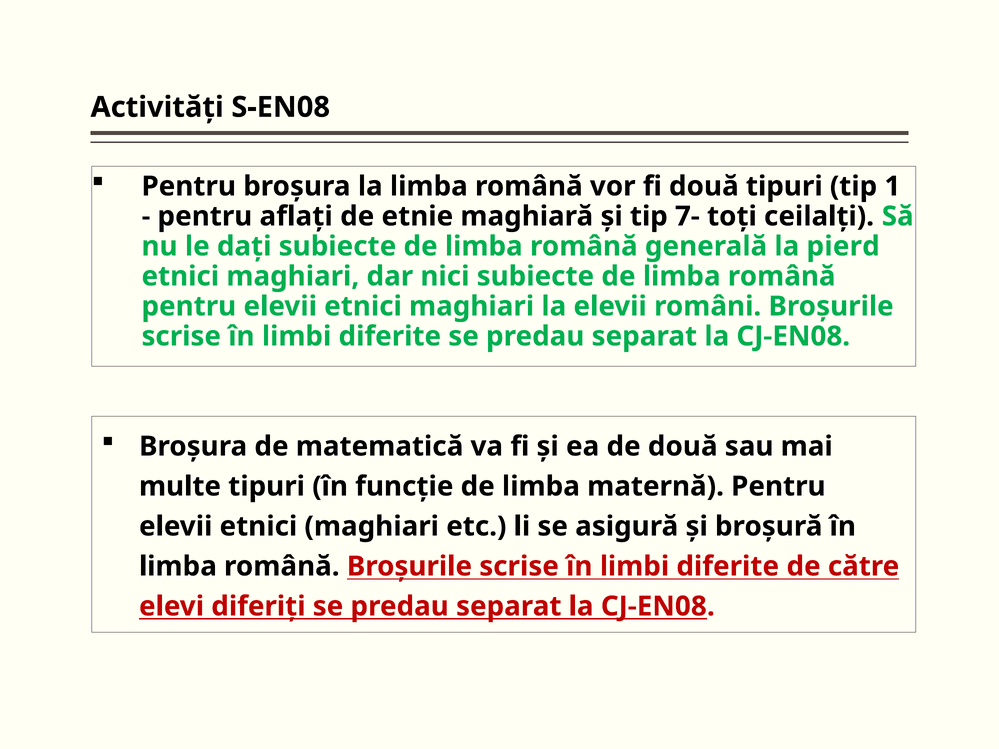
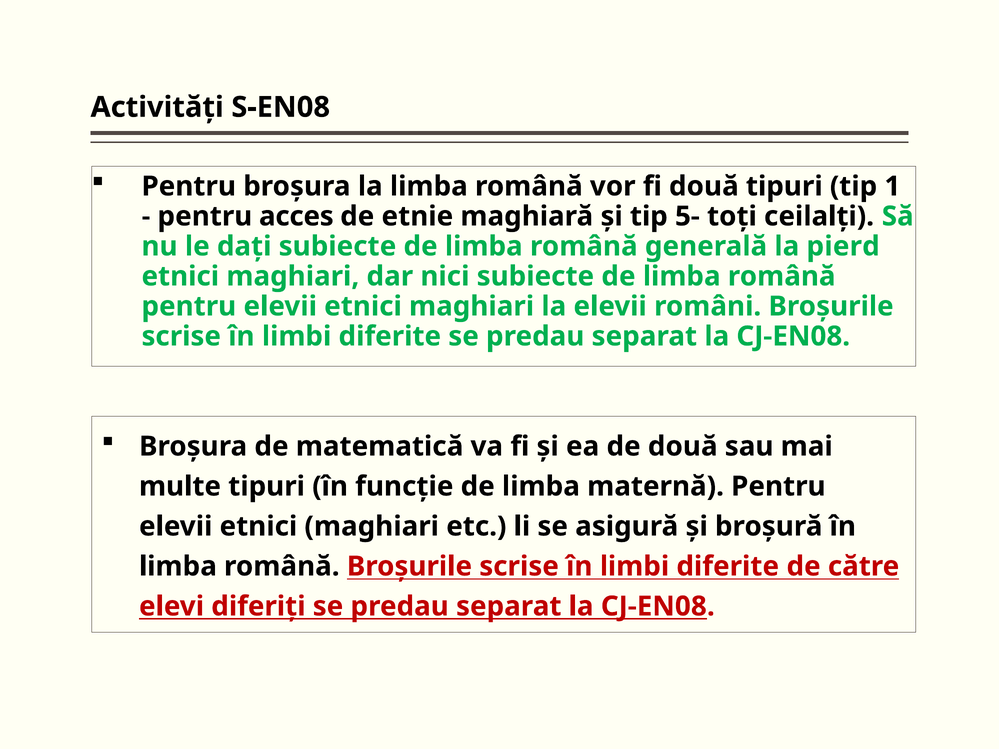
aflaţi: aflaţi -> acces (296, 216)
7-: 7- -> 5- (687, 216)
